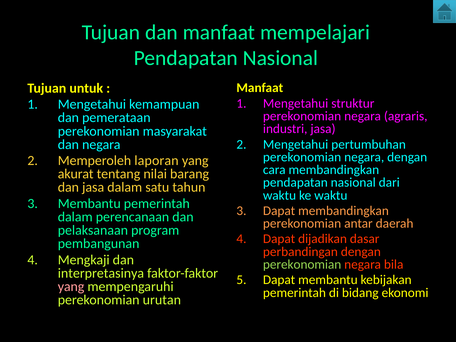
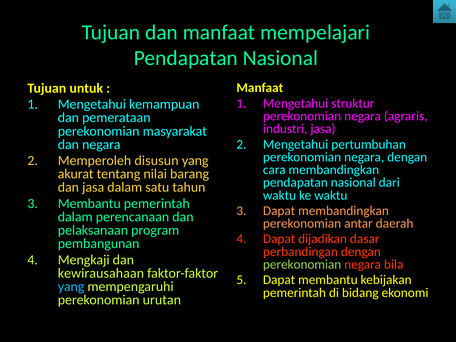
laporan: laporan -> disusun (157, 161)
interpretasinya: interpretasinya -> kewirausahaan (101, 273)
yang colour: pink -> light blue (71, 287)
